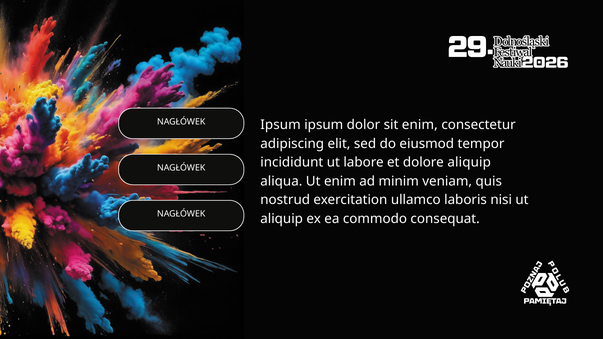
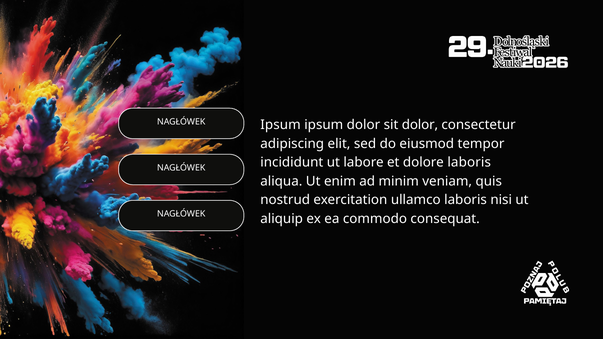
sit enim: enim -> dolor (420, 125)
dolore aliquip: aliquip -> laboris (469, 163)
